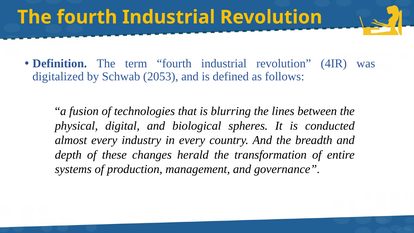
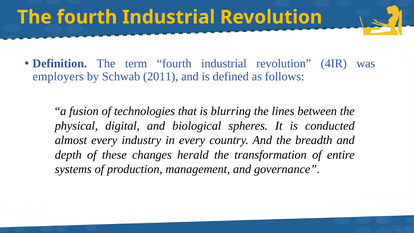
digitalized: digitalized -> employers (58, 77)
2053: 2053 -> 2011 (161, 77)
